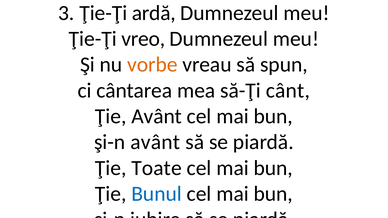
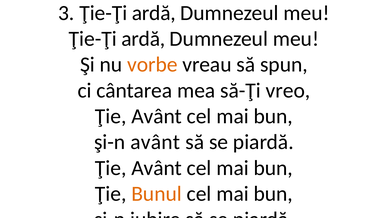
vreo: vreo -> ardă (143, 39)
cânt: cânt -> vreo (288, 91)
Toate: Toate -> Avânt (157, 168)
Bunul colour: blue -> orange (157, 194)
